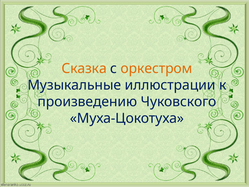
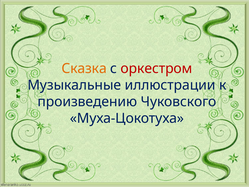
оркестром colour: orange -> red (156, 68)
